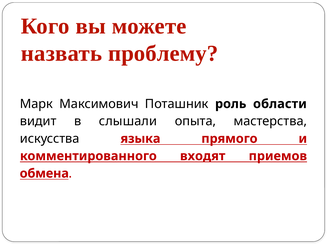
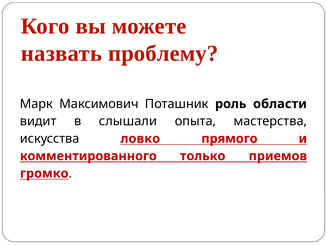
языка: языка -> ловко (140, 139)
входят: входят -> только (203, 156)
обмена: обмена -> громко (44, 174)
